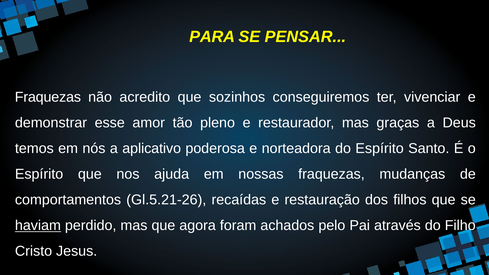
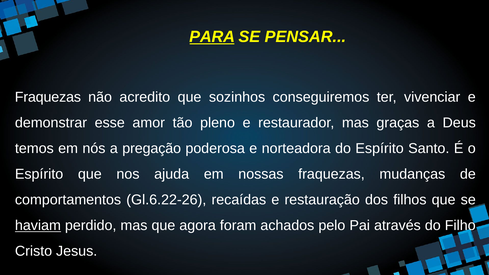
PARA underline: none -> present (212, 37)
aplicativo: aplicativo -> pregação (152, 149)
Gl.5.21-26: Gl.5.21-26 -> Gl.6.22-26 (166, 200)
